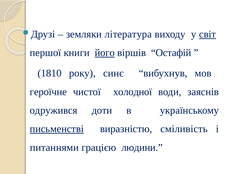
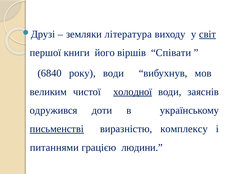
його underline: present -> none (105, 53)
Остафій: Остафій -> Співати (171, 53)
1810: 1810 -> 6840 (50, 74)
року синє: синє -> води (113, 74)
героїчне: героїчне -> великим (48, 92)
холодної underline: none -> present (133, 92)
сміливість: сміливість -> комплексу (184, 129)
